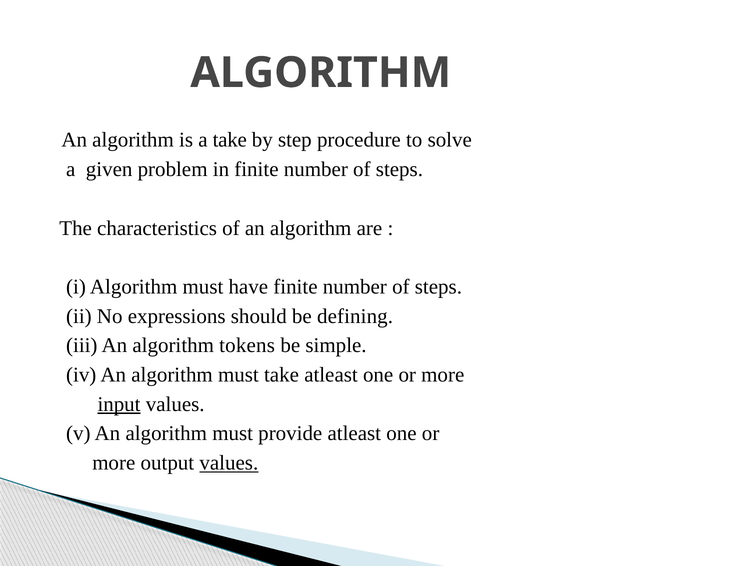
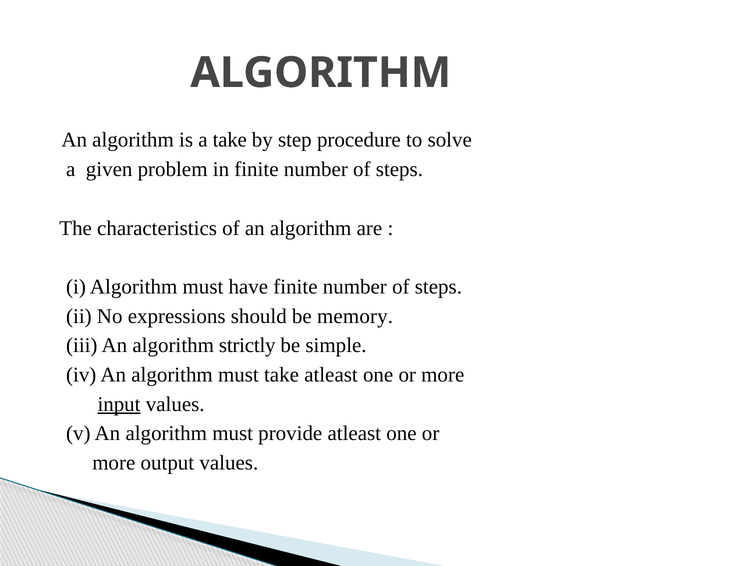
defining: defining -> memory (355, 316)
tokens: tokens -> strictly (247, 345)
values underline: present -> none (229, 463)
